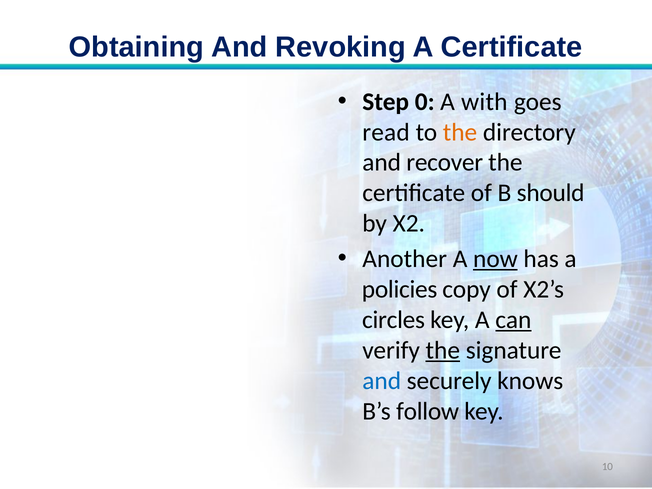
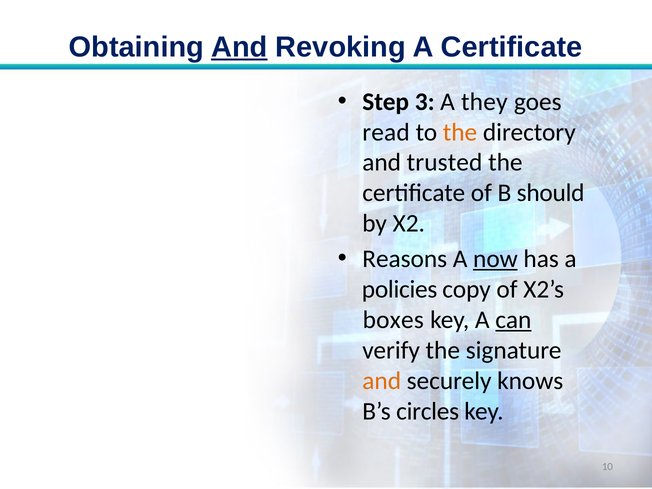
And underline: none -> present (239, 47)
0: 0 -> 3 (425, 102)
with: with -> they (484, 102)
recover: recover -> trusted (445, 163)
Another: Another -> Reasons (405, 259)
circles: circles -> boxes (393, 320)
the underline: present -> none (443, 350)
and colour: blue -> orange (382, 381)
follow: follow -> circles (428, 411)
